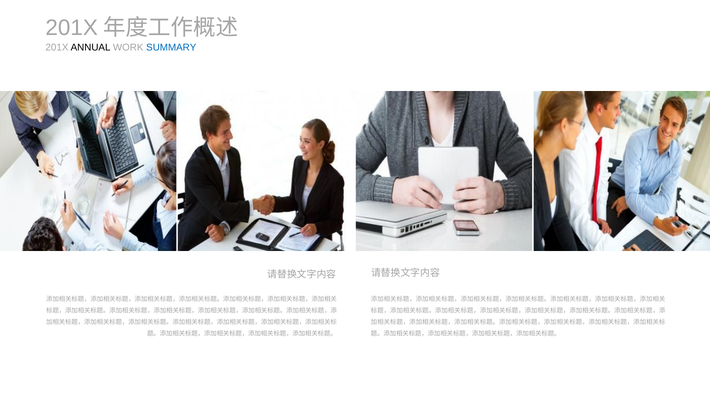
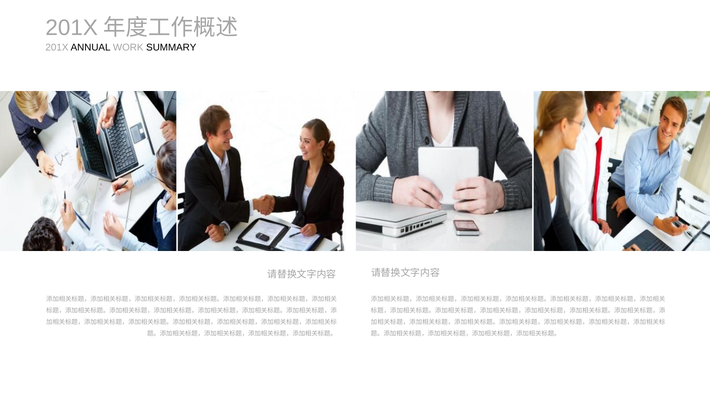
SUMMARY colour: blue -> black (171, 48)
